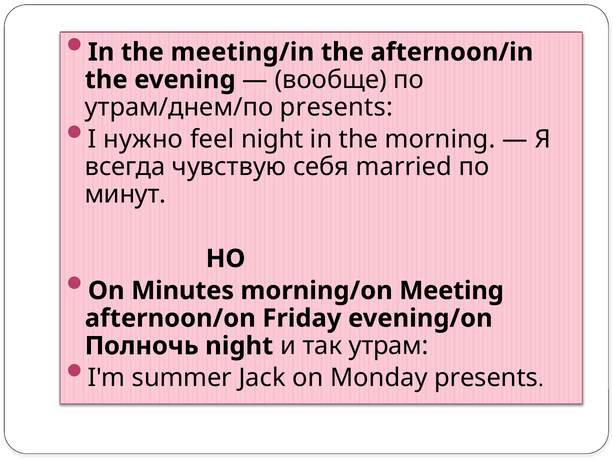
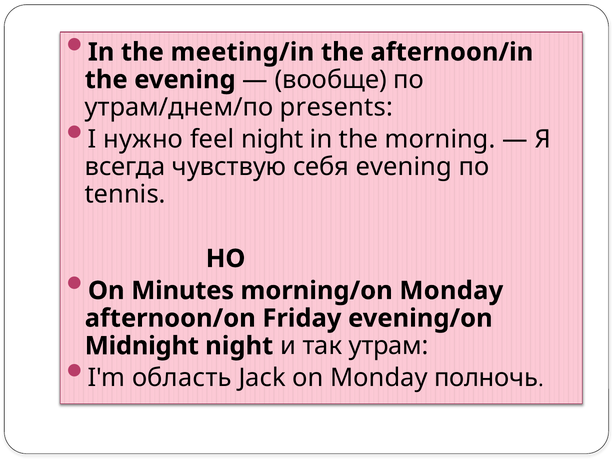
себя married: married -> evening (404, 167)
минут: минут -> tennis (125, 194)
morning/on Meeting: Meeting -> Monday (451, 291)
Полночь: Полночь -> Midnight (142, 346)
summer: summer -> область (182, 378)
Monday presents: presents -> полночь (486, 378)
